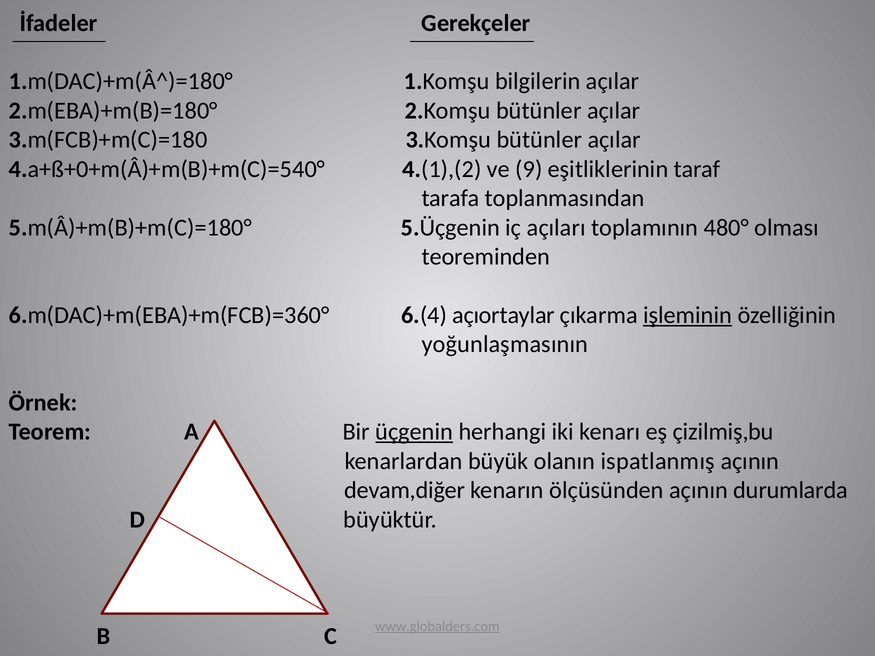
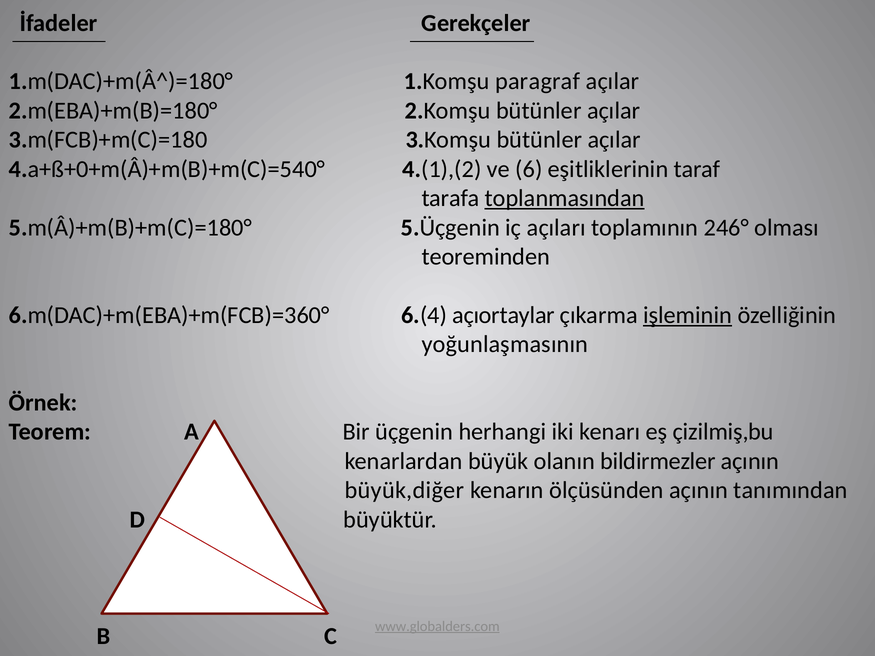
bilgilerin: bilgilerin -> paragraf (538, 82)
9: 9 -> 6 (529, 169)
toplanmasından underline: none -> present (565, 198)
480°: 480° -> 246° (726, 228)
üçgenin underline: present -> none (414, 432)
ispatlanmış: ispatlanmış -> bildirmezler (658, 461)
devam,diğer: devam,diğer -> büyük,diğer (404, 490)
durumlarda: durumlarda -> tanımından (791, 490)
